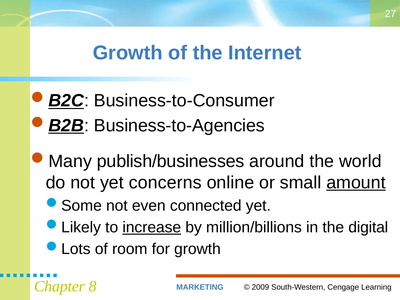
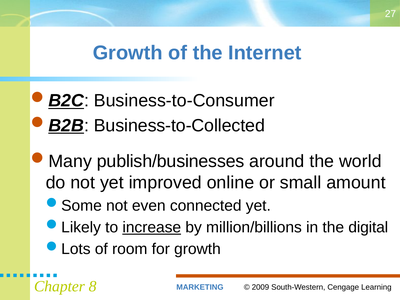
Business-to-Agencies: Business-to-Agencies -> Business-to-Collected (179, 125)
concerns: concerns -> improved (165, 183)
amount underline: present -> none (356, 183)
